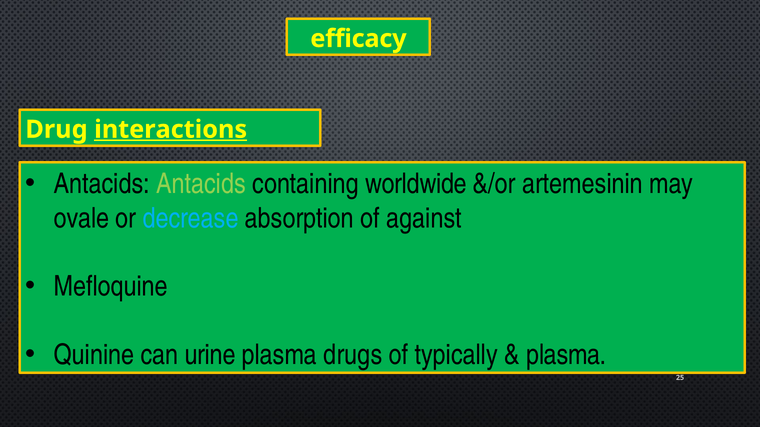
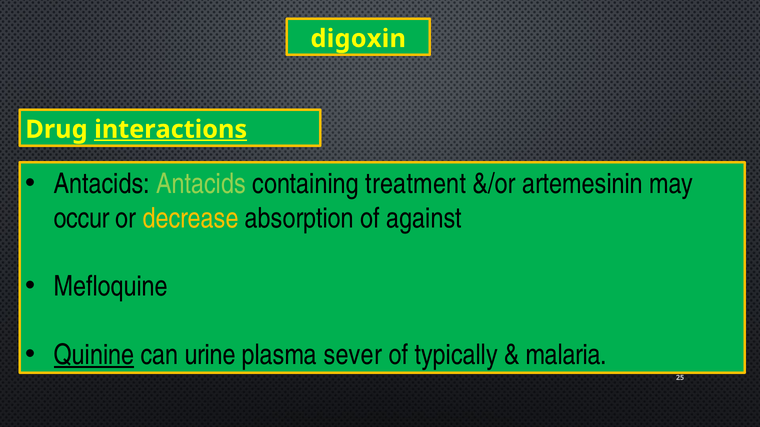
efficacy: efficacy -> digoxin (358, 39)
worldwide: worldwide -> treatment (416, 184)
ovale: ovale -> occur (82, 218)
decrease colour: light blue -> yellow (191, 218)
Quinine underline: none -> present (94, 355)
drugs: drugs -> sever (353, 355)
plasma: plasma -> malaria (566, 355)
